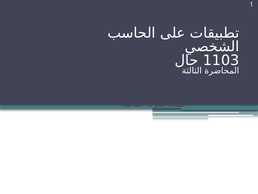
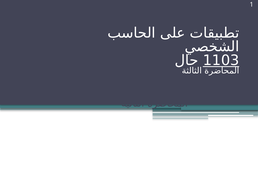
1103 underline: none -> present (221, 60)
